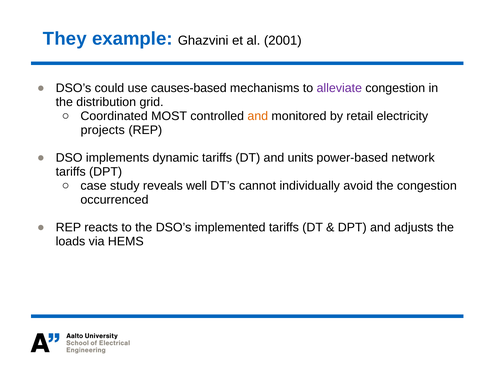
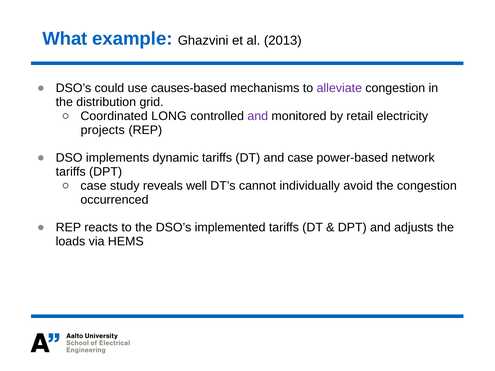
They: They -> What (65, 39)
2001: 2001 -> 2013 (283, 41)
MOST: MOST -> LONG (169, 116)
and colour: orange -> purple (258, 116)
and units: units -> case (300, 158)
